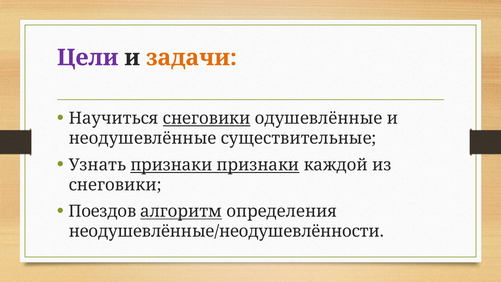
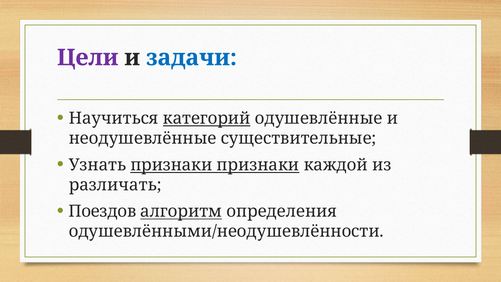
задачи colour: orange -> blue (191, 58)
Научиться снеговики: снеговики -> категорий (207, 118)
снеговики: снеговики -> различать (115, 185)
неодушевлённые/неодушевлённости: неодушевлённые/неодушевлённости -> одушевлёнными/неодушевлённости (226, 231)
